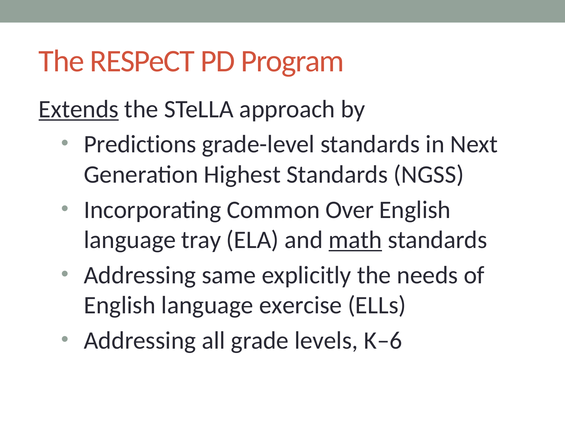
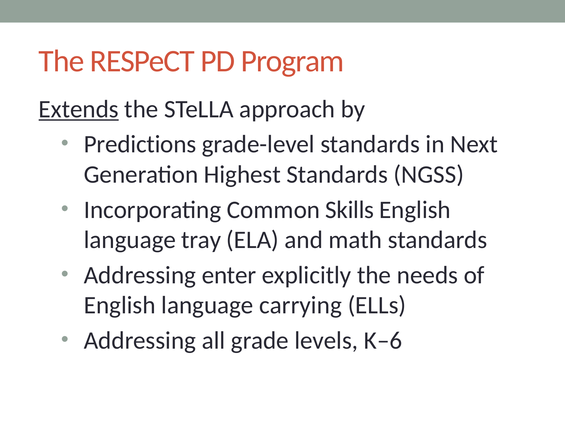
Over: Over -> Skills (350, 210)
math underline: present -> none (355, 240)
same: same -> enter (229, 275)
exercise: exercise -> carrying (300, 305)
